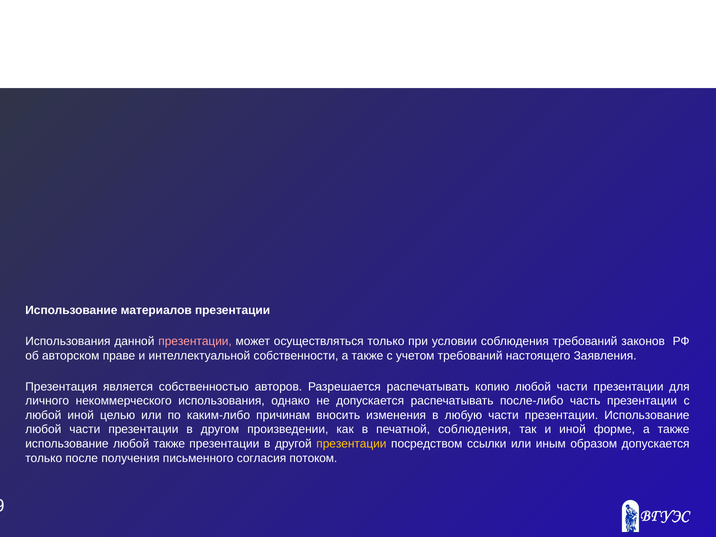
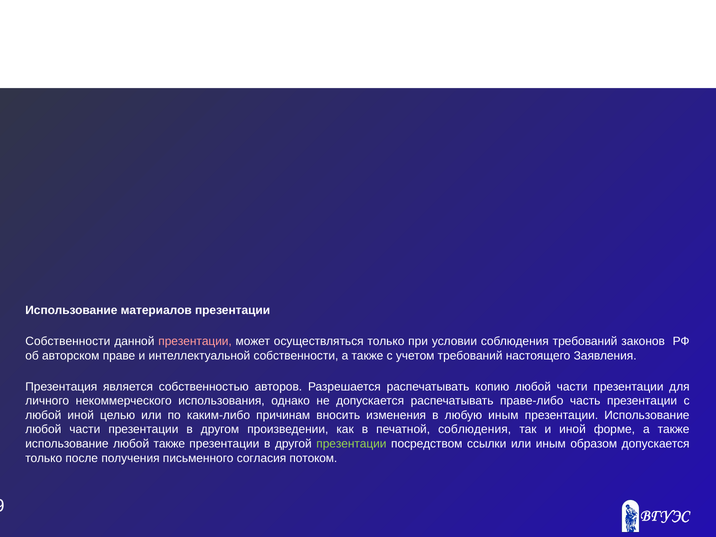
Использования: Использования -> Собственности (68, 341)
после-либо: после-либо -> праве-либо (532, 401)
любую части: части -> иным (503, 415)
презентации colour: yellow -> light green (351, 444)
